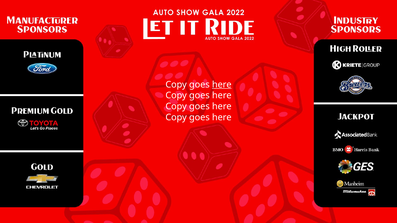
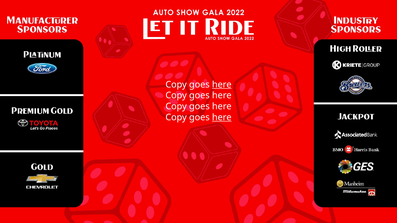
here underline: none -> present (222, 117)
